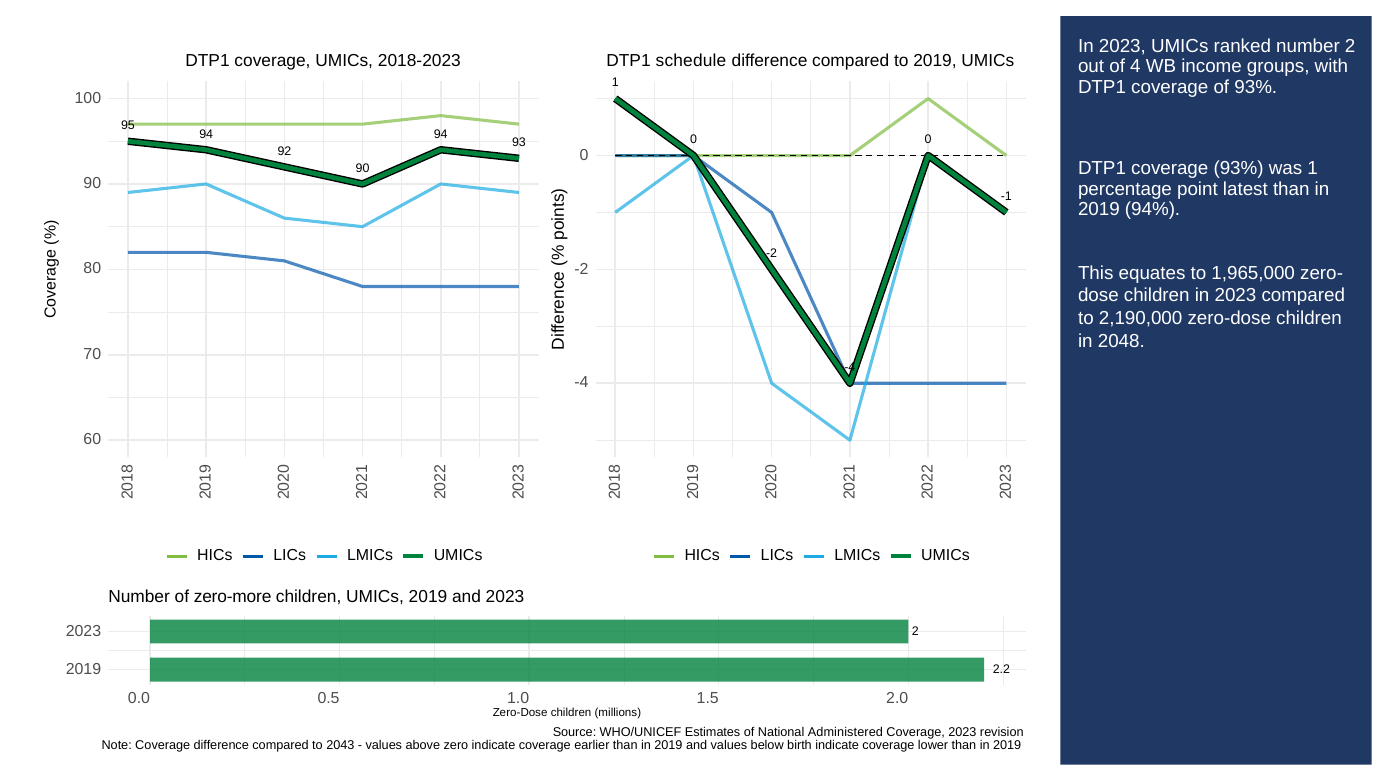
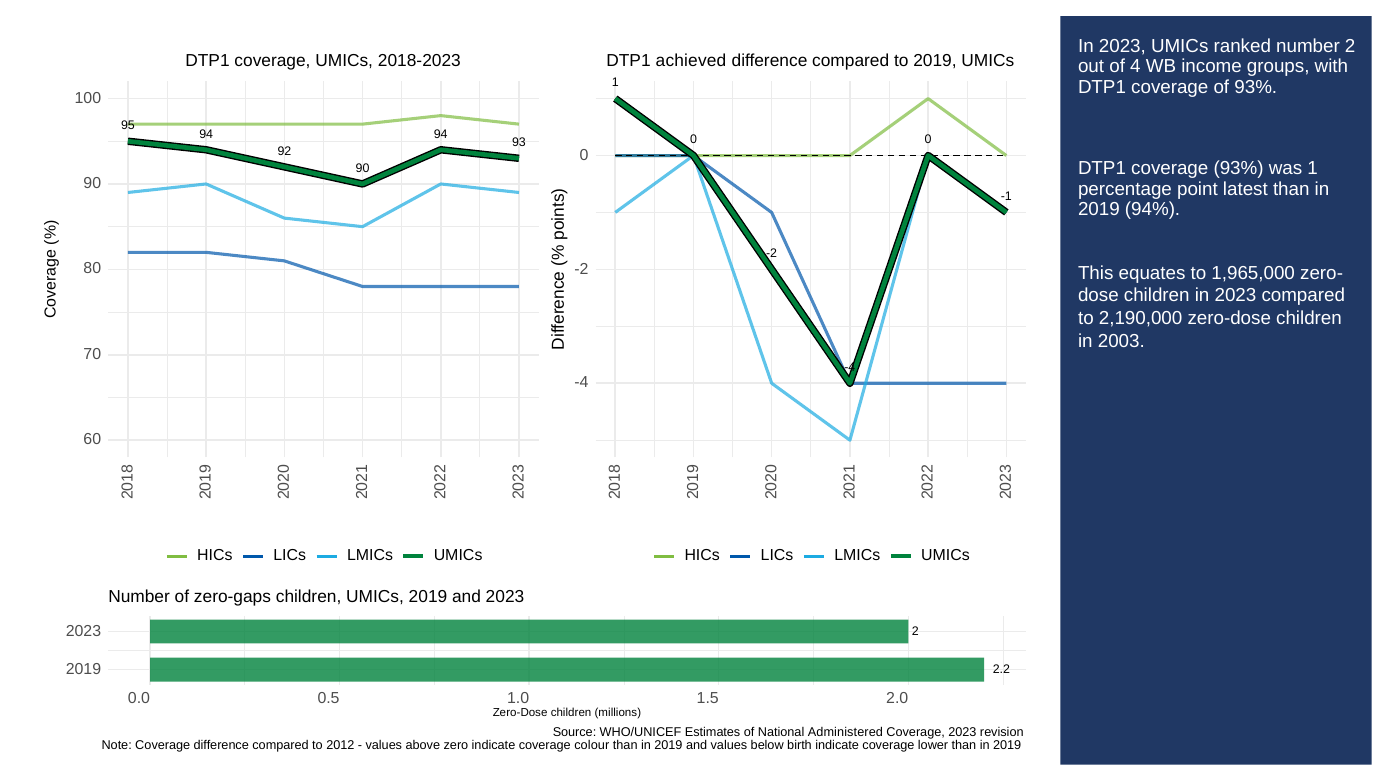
schedule: schedule -> achieved (691, 61)
2048: 2048 -> 2003 (1121, 341)
zero-more: zero-more -> zero-gaps (233, 597)
2043: 2043 -> 2012 (340, 746)
earlier: earlier -> colour (592, 746)
